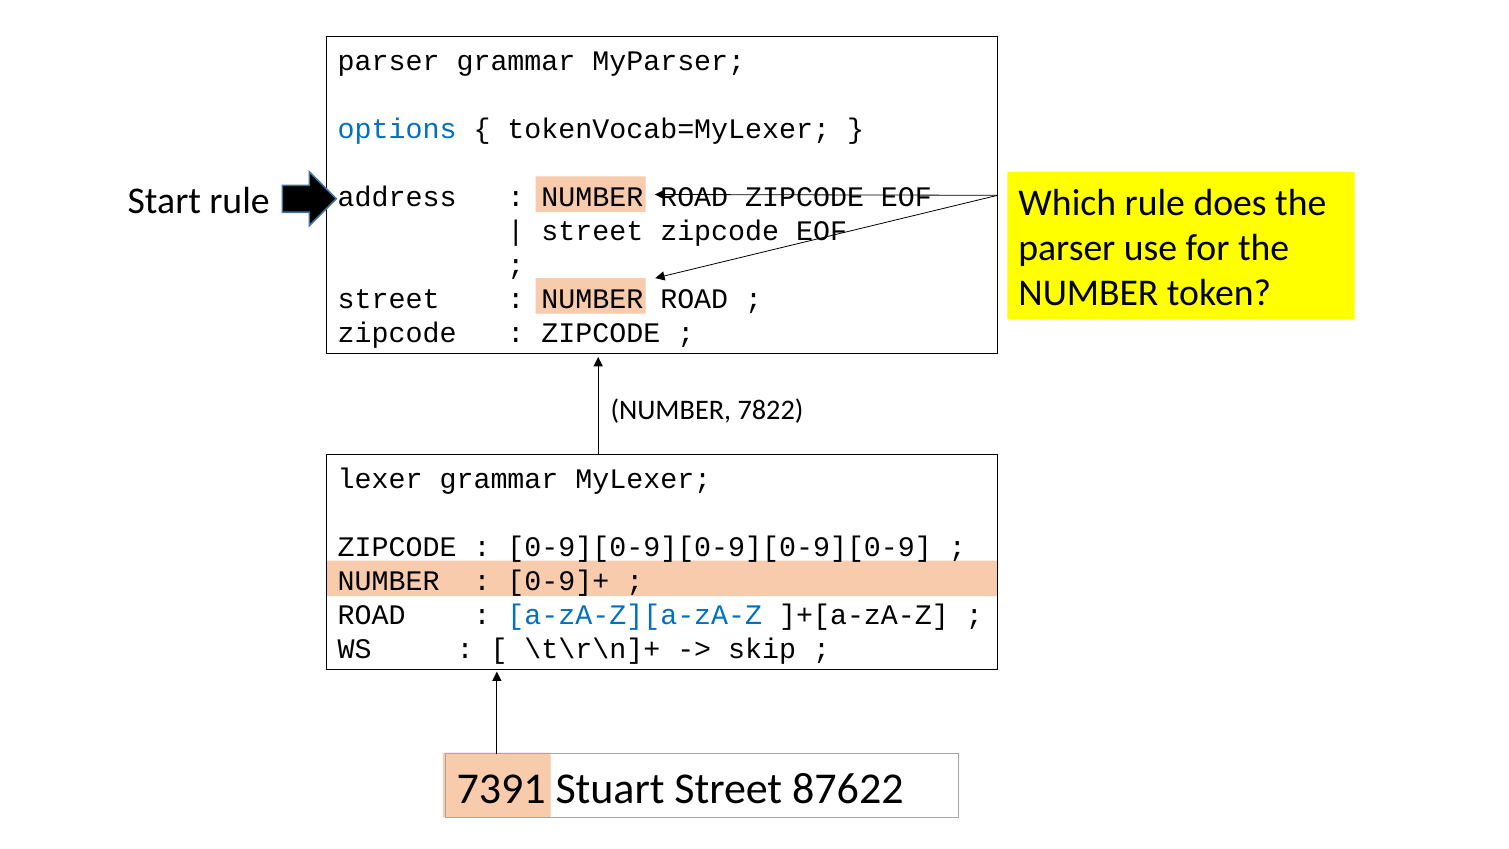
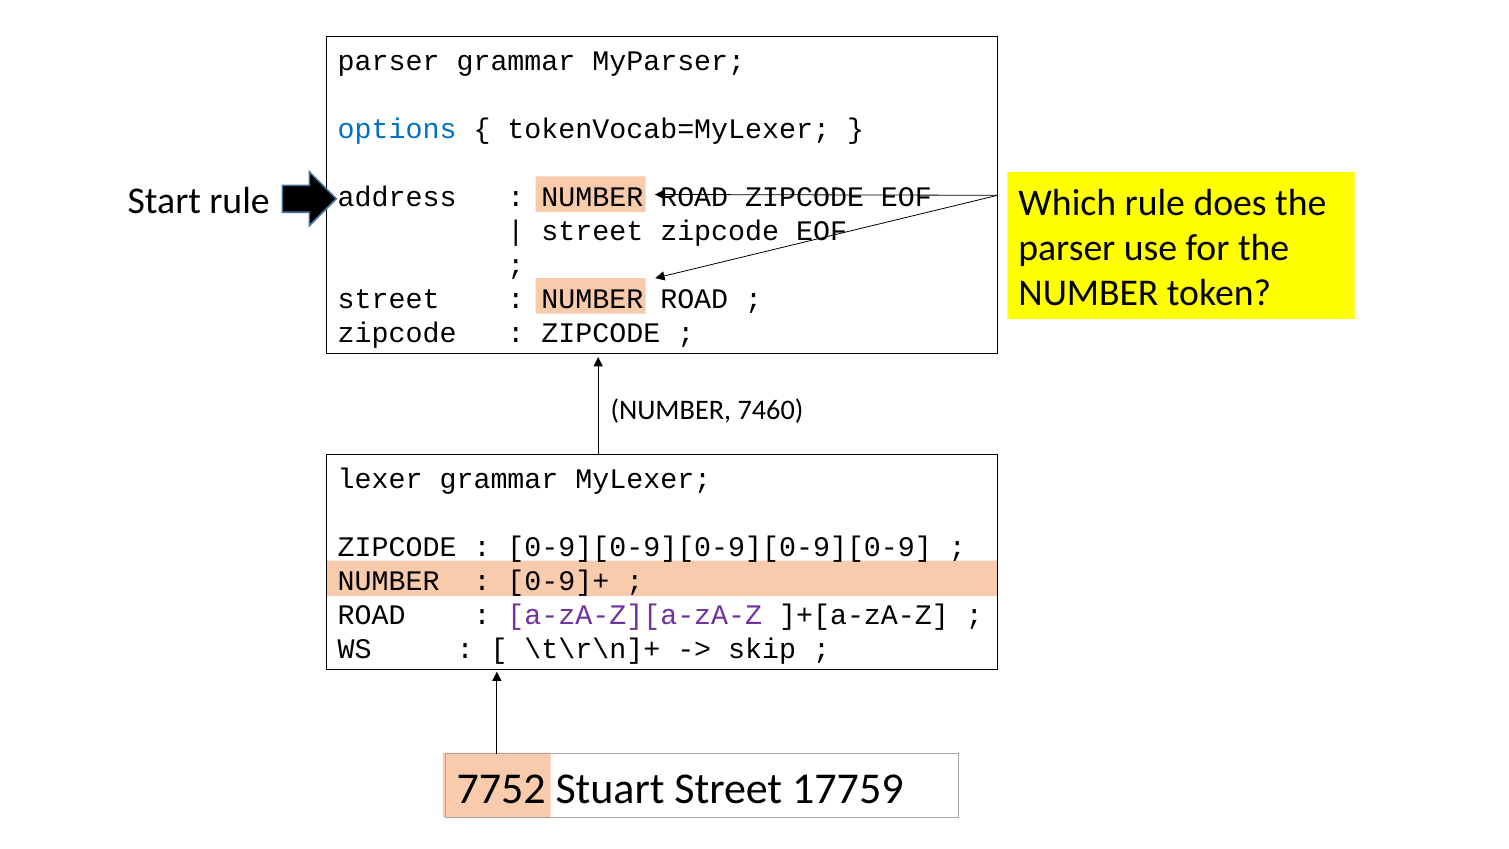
7822: 7822 -> 7460 (771, 410)
a-zA-Z][a-zA-Z colour: blue -> purple (635, 615)
7391: 7391 -> 7752 (501, 789)
87622: 87622 -> 17759 (848, 789)
